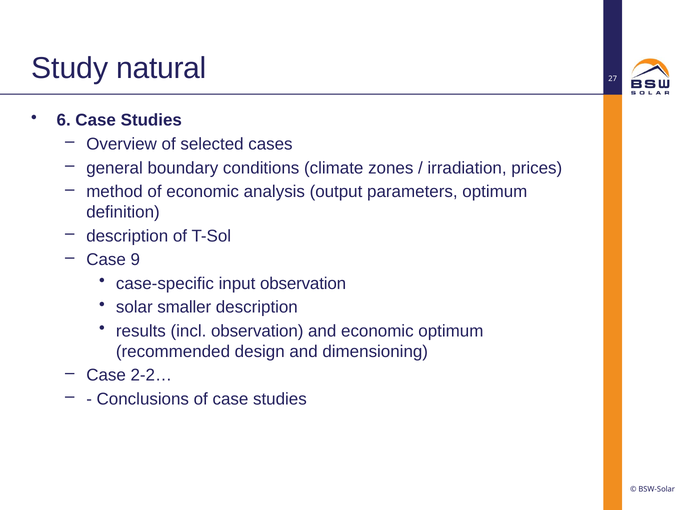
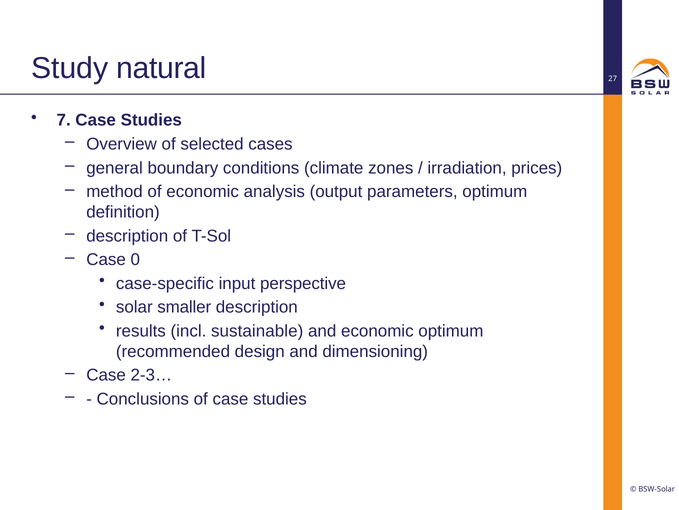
6: 6 -> 7 (64, 120)
9: 9 -> 0 (135, 259)
input observation: observation -> perspective (303, 283)
incl observation: observation -> sustainable (257, 331)
2-2…: 2-2… -> 2-3… (151, 375)
